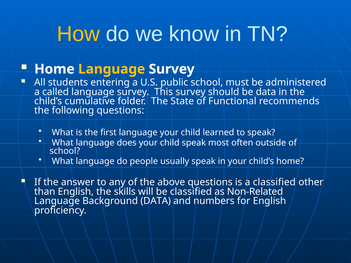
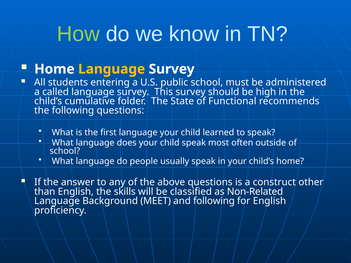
How colour: yellow -> light green (78, 34)
be data: data -> high (266, 92)
a classified: classified -> construct (274, 182)
Background DATA: DATA -> MEET (156, 201)
and numbers: numbers -> following (214, 201)
